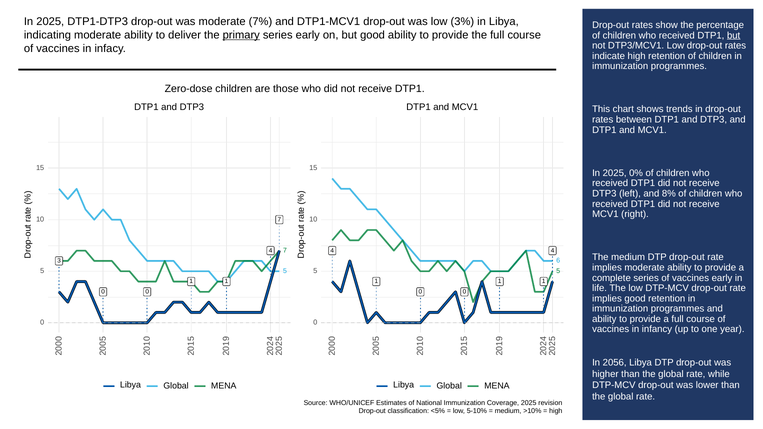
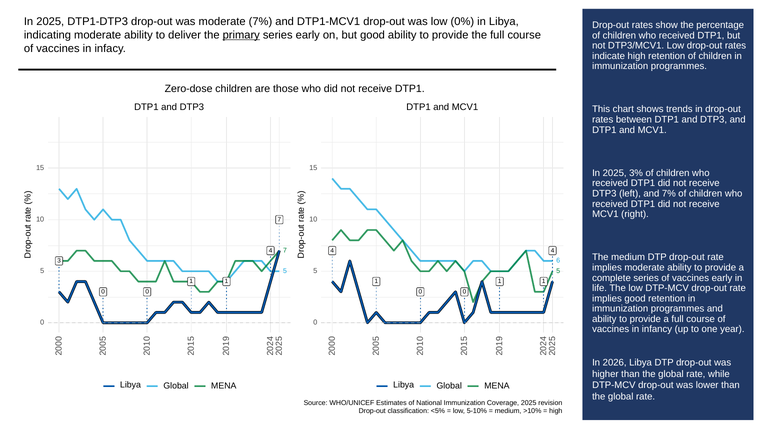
3%: 3% -> 0% (462, 22)
but underline: present -> none (734, 35)
0%: 0% -> 3% (636, 173)
and 8%: 8% -> 7% (669, 194)
2056: 2056 -> 2026 (615, 363)
